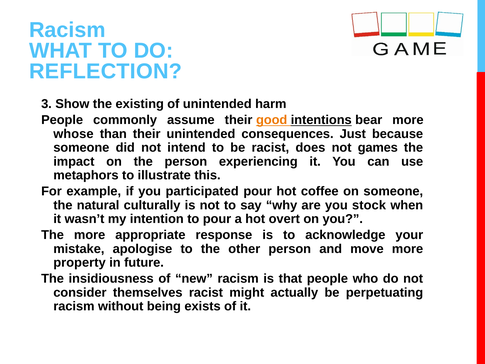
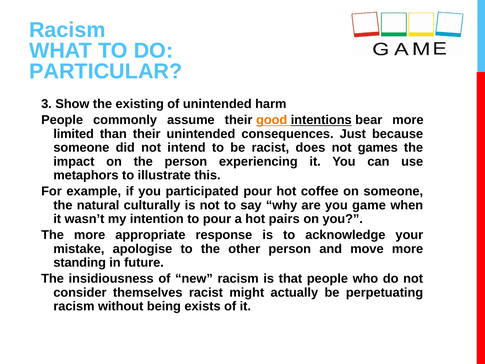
REFLECTION: REFLECTION -> PARTICULAR (106, 71)
whose: whose -> limited (74, 134)
stock: stock -> game (369, 205)
overt: overt -> pairs (284, 219)
property: property -> standing (80, 263)
